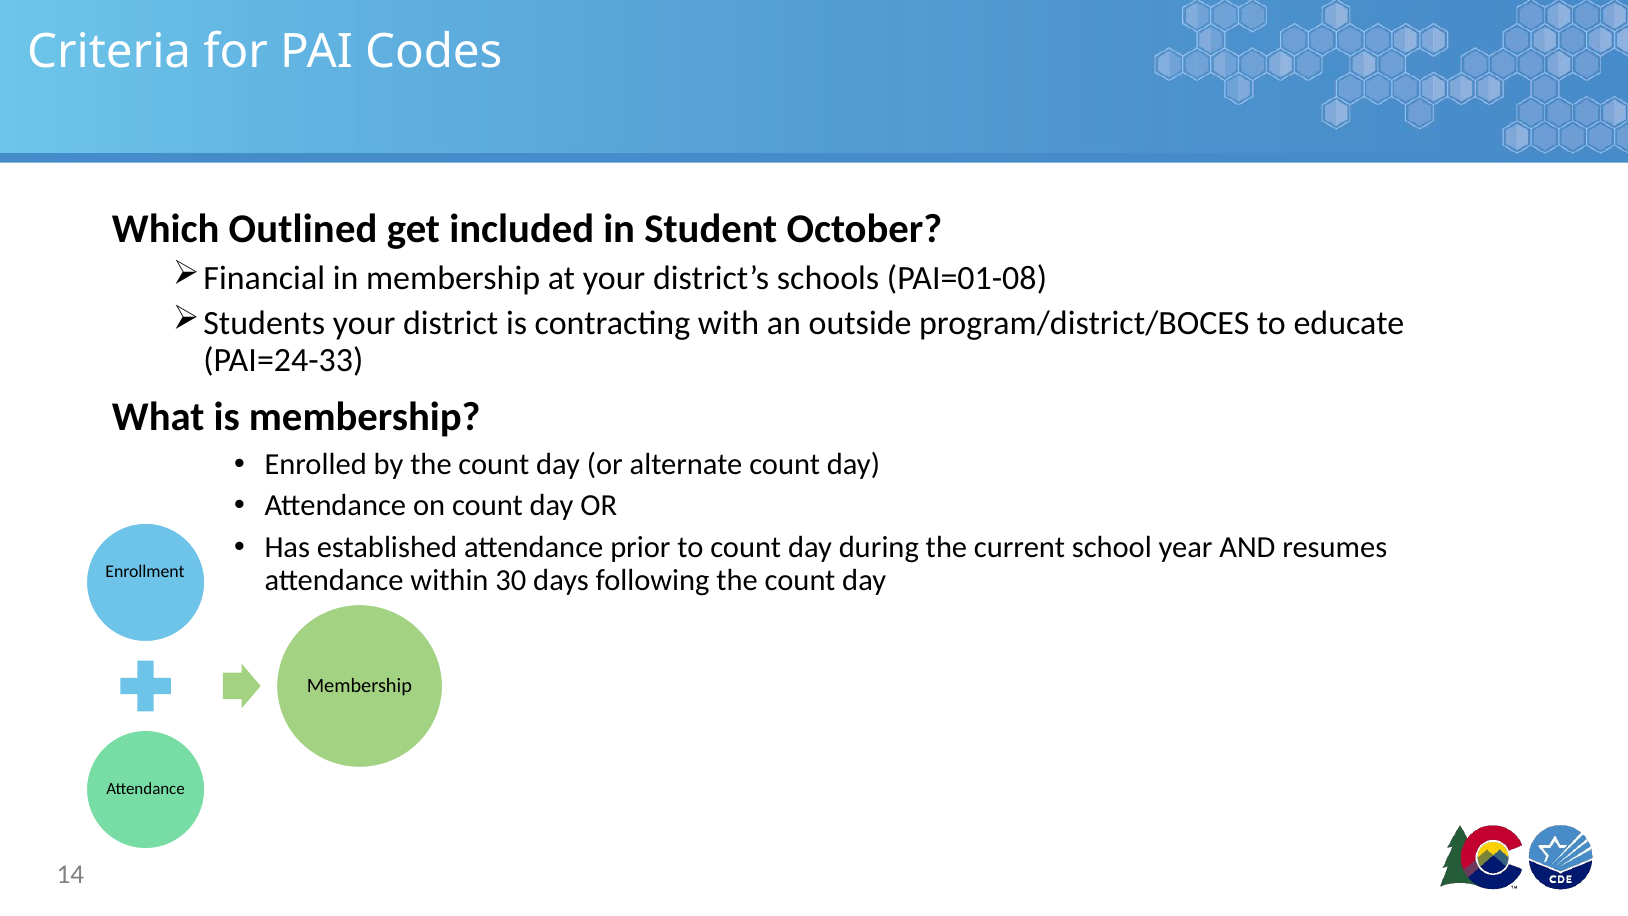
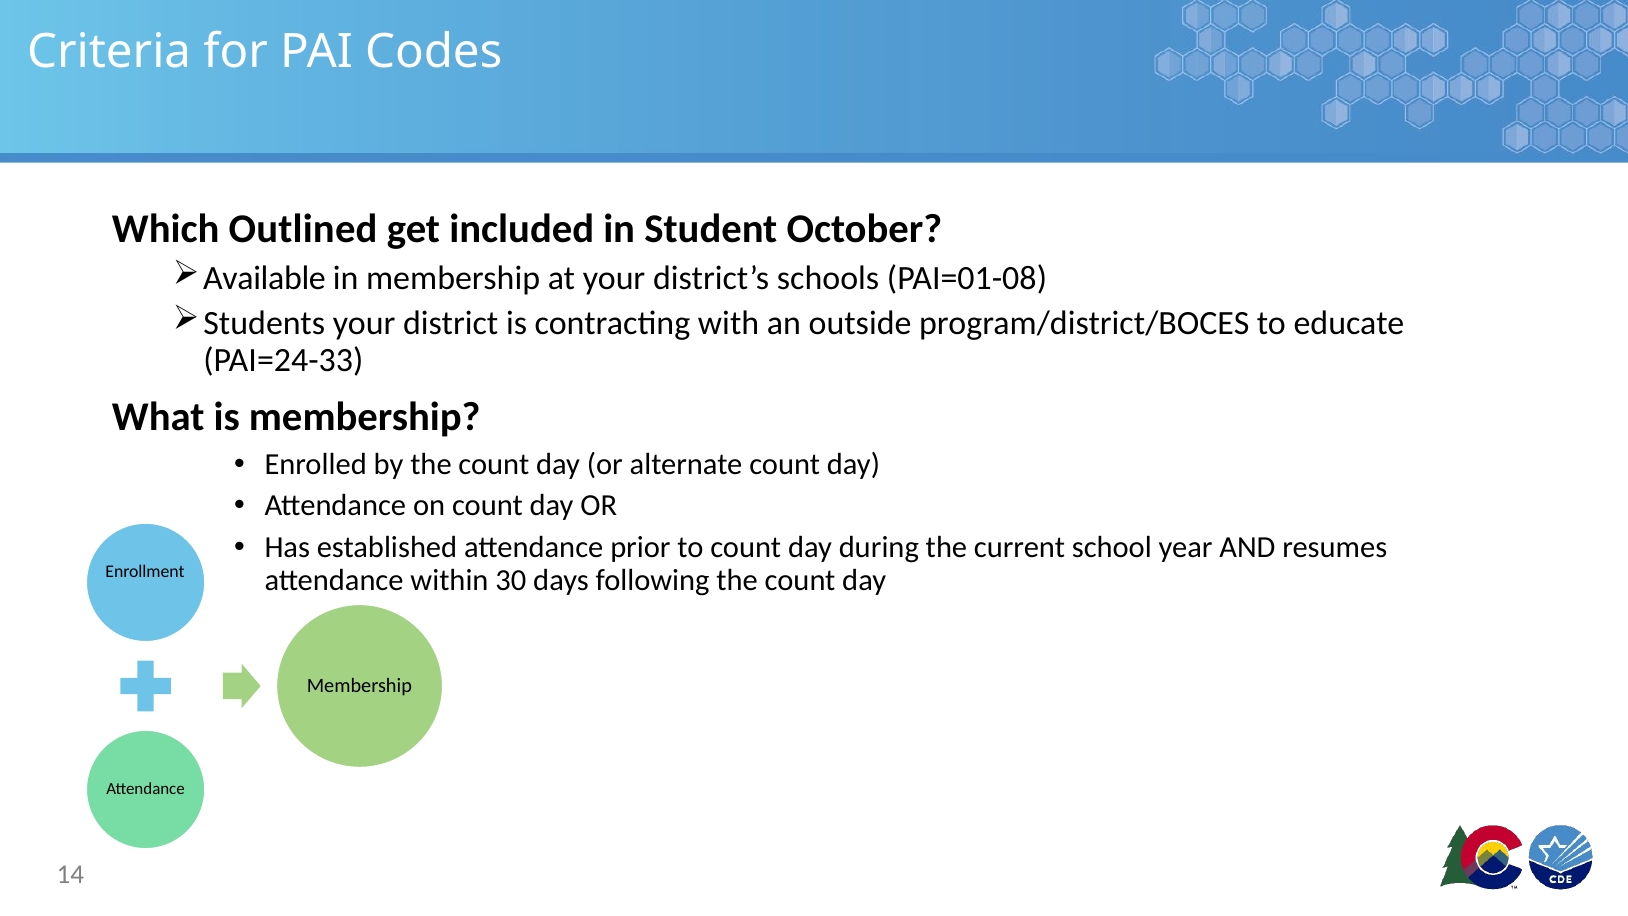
Financial: Financial -> Available (264, 278)
